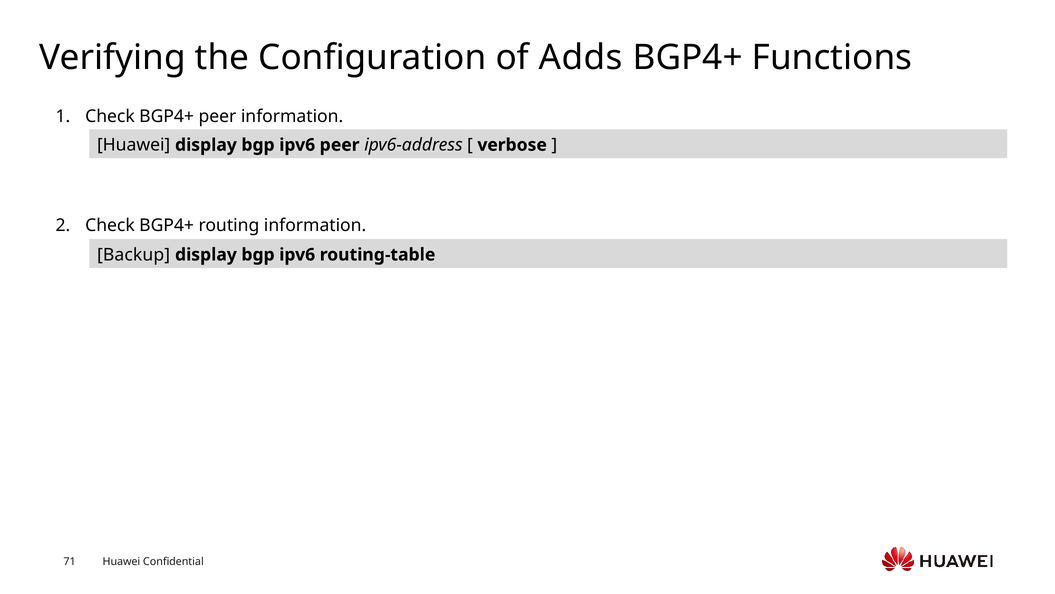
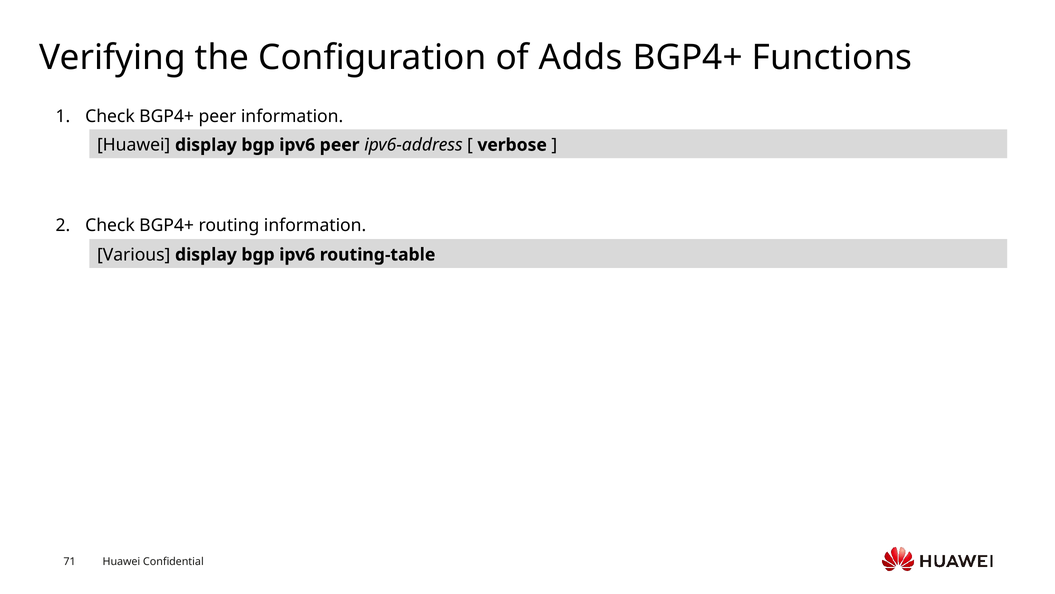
Backup: Backup -> Various (134, 255)
